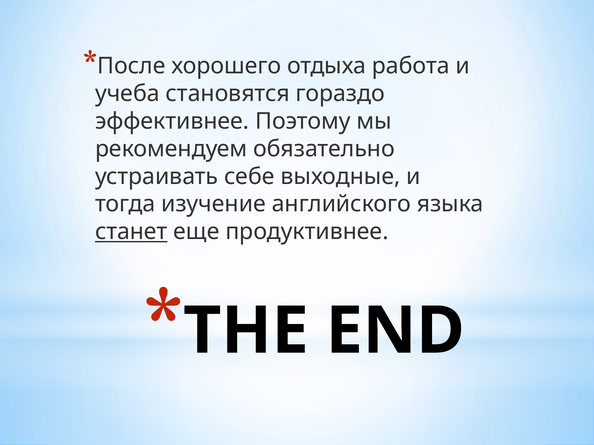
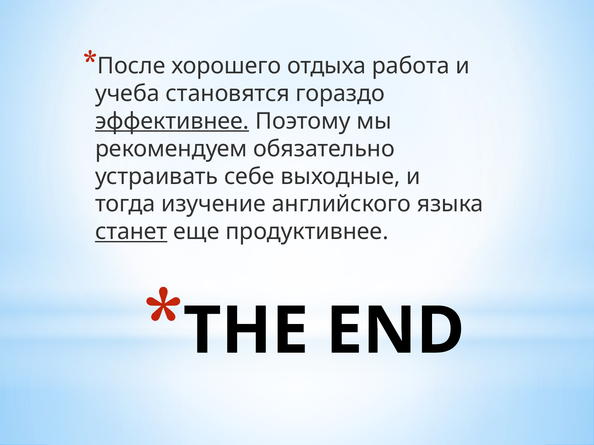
эффективнее underline: none -> present (172, 121)
